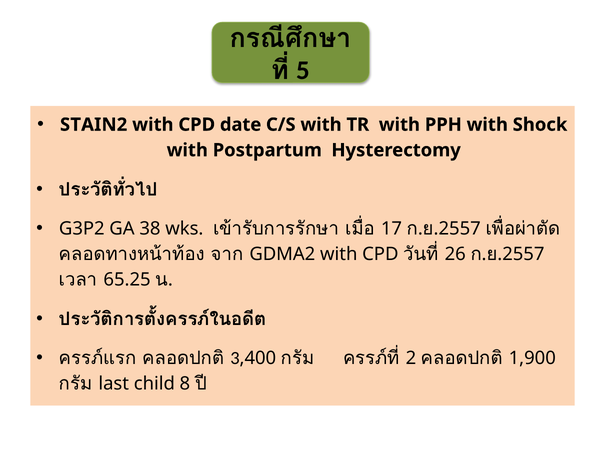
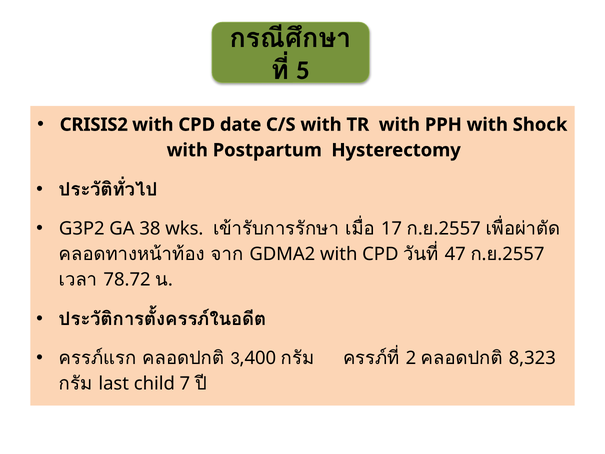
STAIN2: STAIN2 -> CRISIS2 (94, 125)
26: 26 -> 47 (455, 254)
65.25: 65.25 -> 78.72 (127, 280)
1,900: 1,900 -> 8,323 (532, 358)
8: 8 -> 7 (185, 384)
